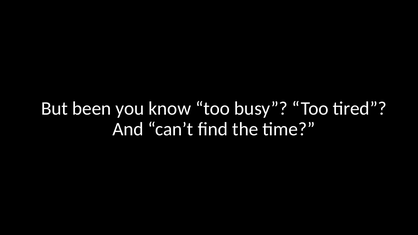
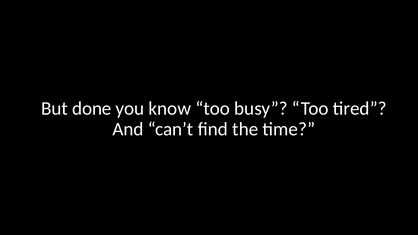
been: been -> done (92, 109)
